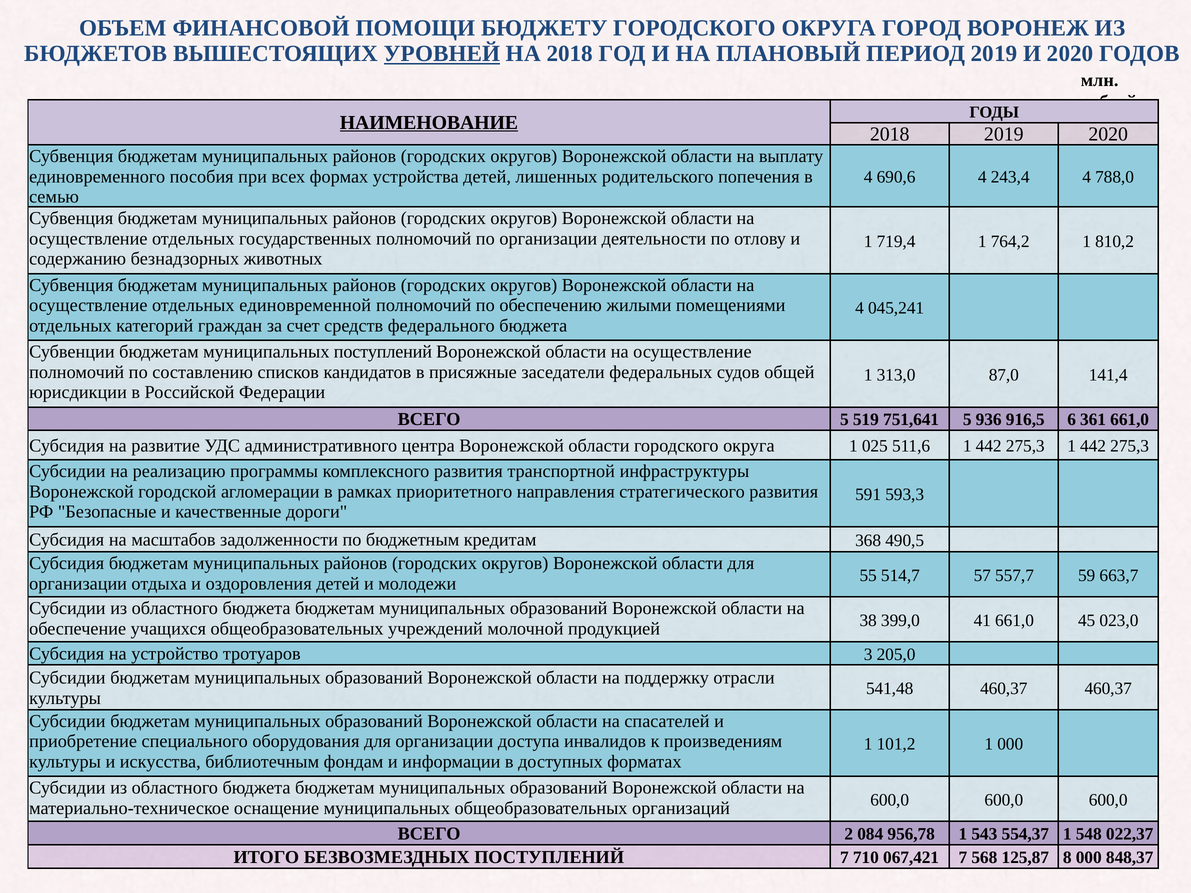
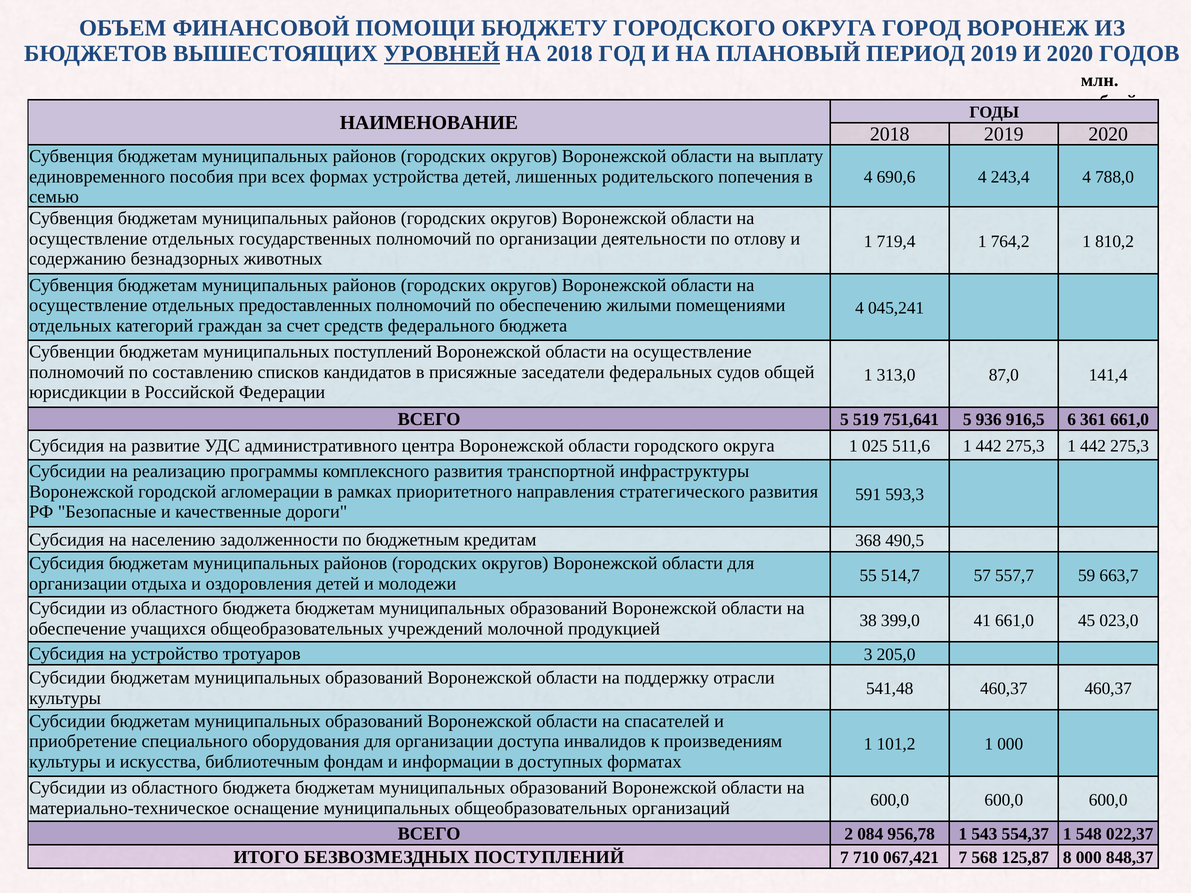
НАИМЕНОВАНИЕ underline: present -> none (429, 123)
единовременной: единовременной -> предоставленных (305, 305)
масштабов: масштабов -> населению (173, 540)
